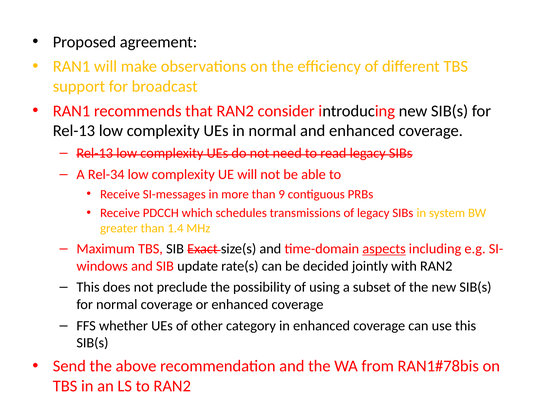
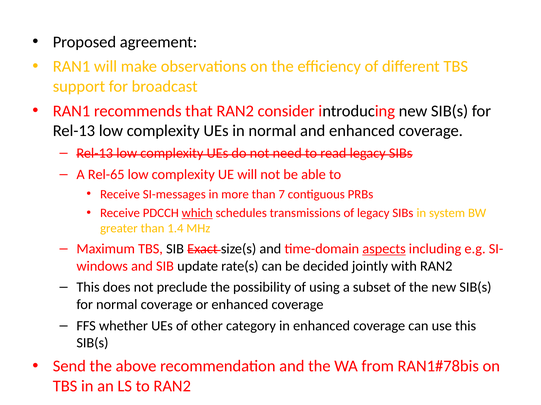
Rel-34: Rel-34 -> Rel-65 (106, 175)
9: 9 -> 7 (282, 195)
which underline: none -> present (197, 213)
